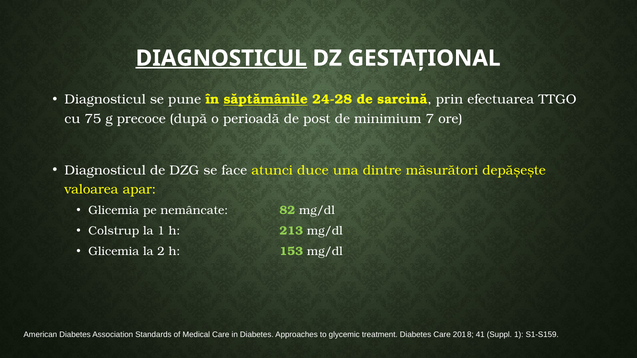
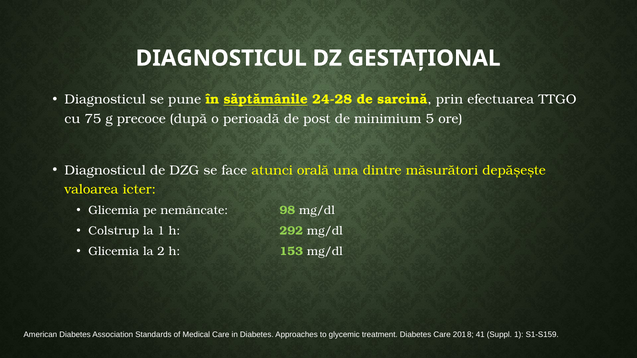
DIAGNOSTICUL underline: present -> none (221, 58)
7: 7 -> 5 (430, 119)
duce: duce -> orală (313, 170)
apar: apar -> icter (139, 189)
82: 82 -> 98 (287, 211)
213: 213 -> 292 (291, 231)
